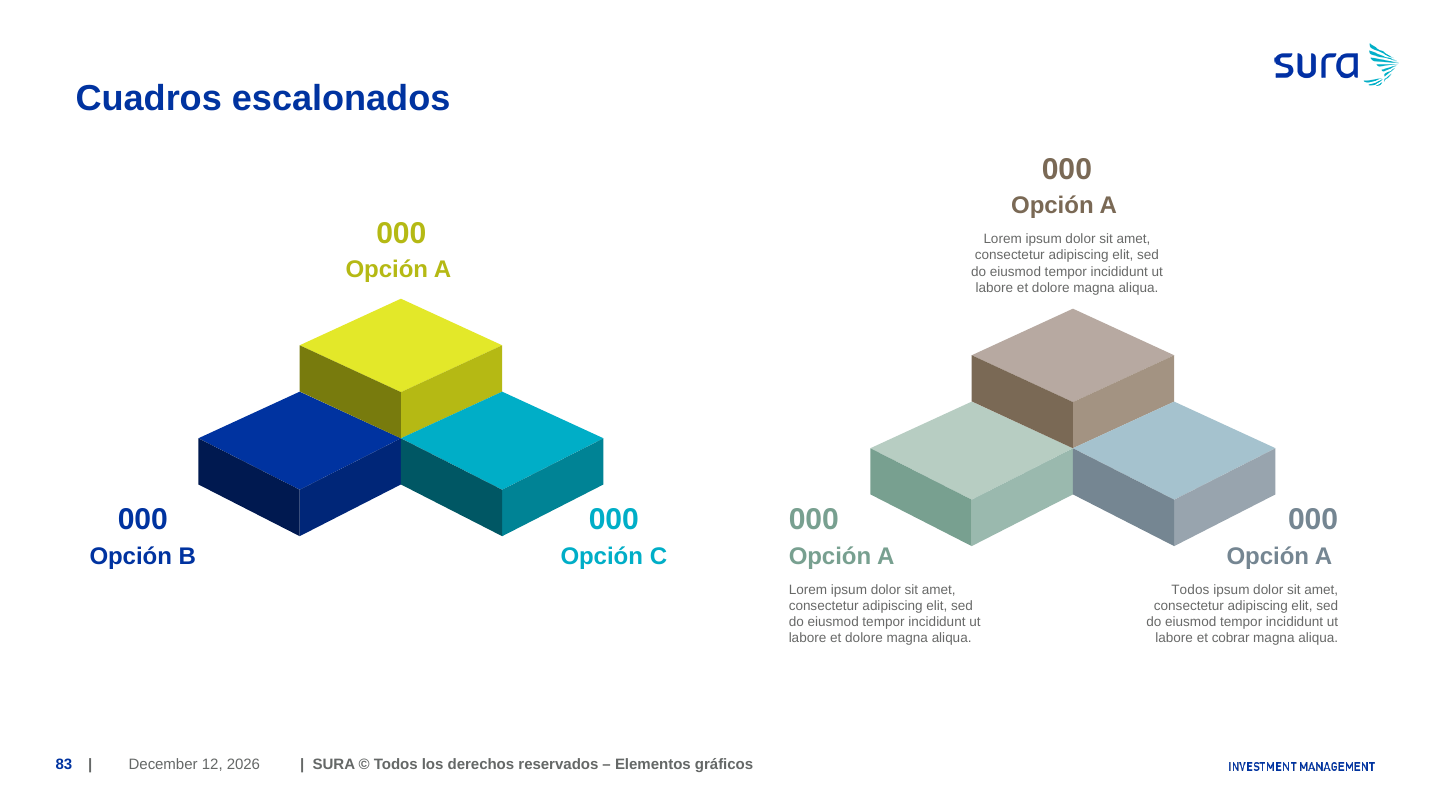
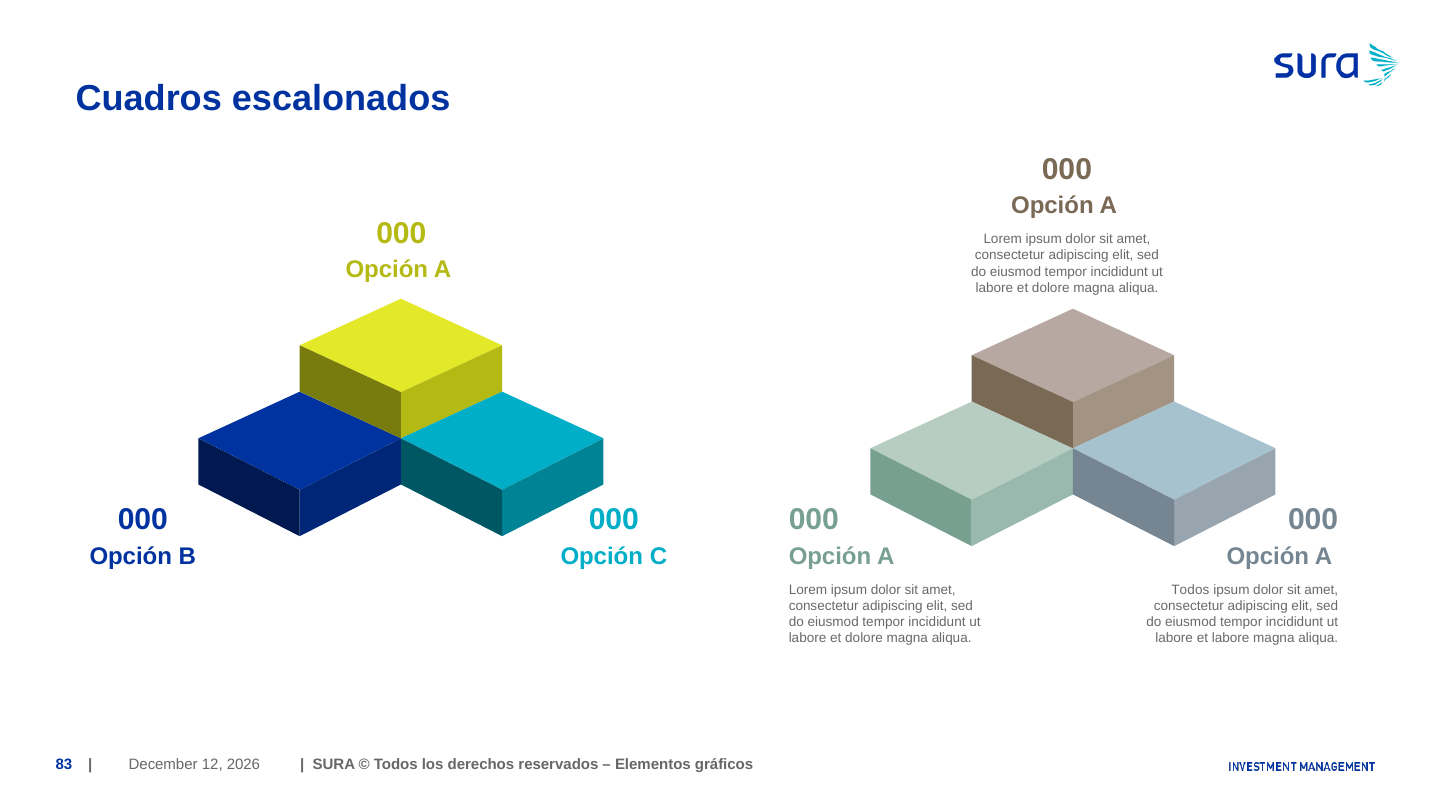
et cobrar: cobrar -> labore (1231, 638)
